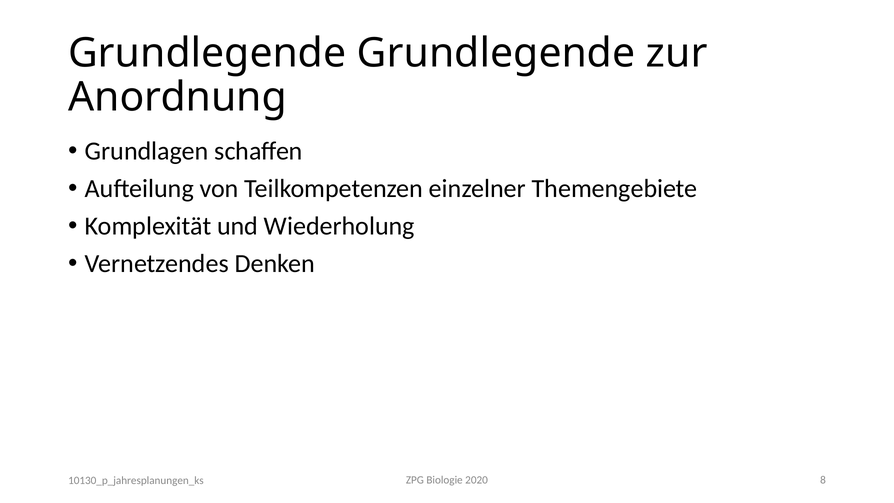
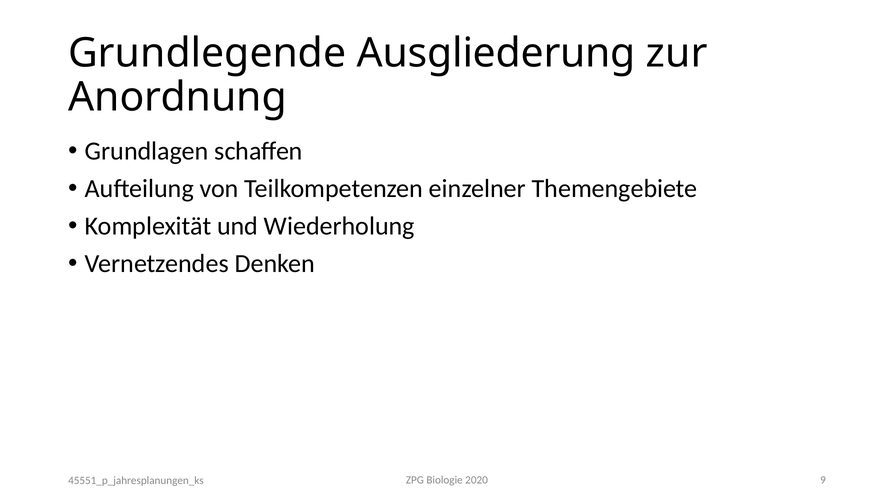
Grundlegende Grundlegende: Grundlegende -> Ausgliederung (496, 53)
8: 8 -> 9 (823, 480)
10130_p_jahresplanungen_ks: 10130_p_jahresplanungen_ks -> 45551_p_jahresplanungen_ks (136, 480)
